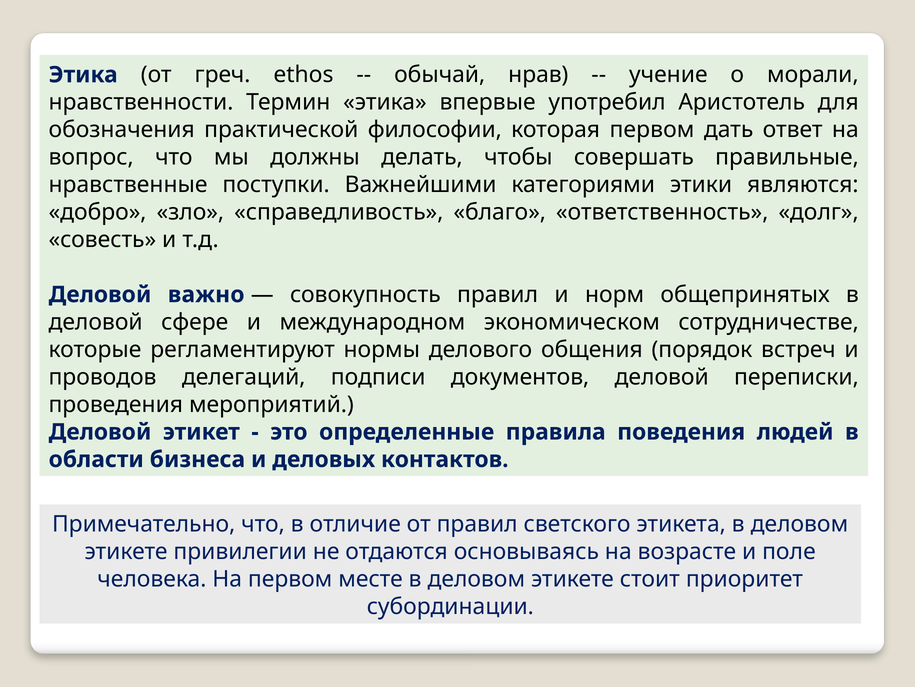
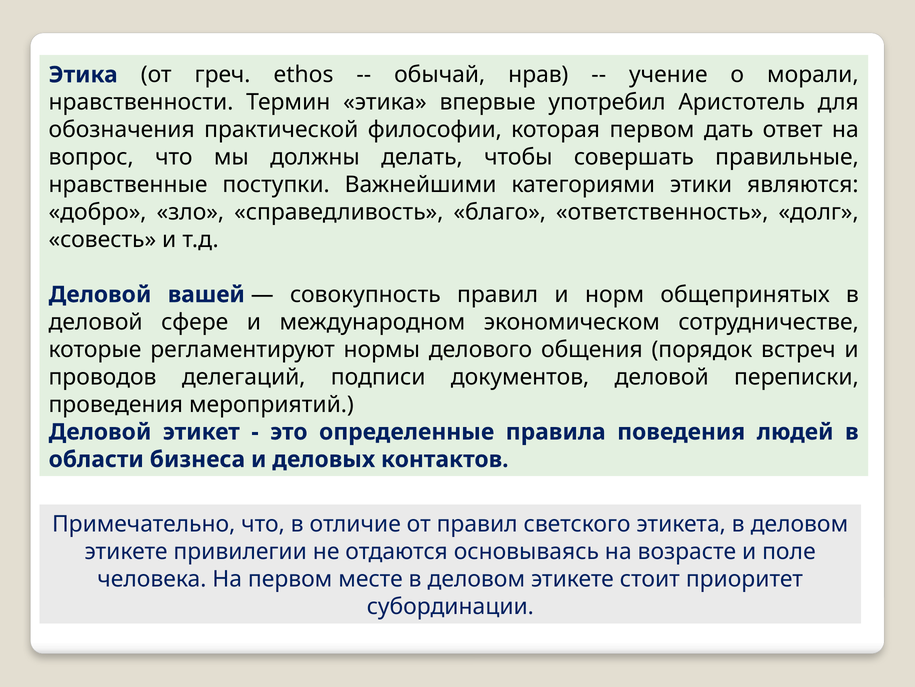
важно: важно -> вашей (206, 294)
